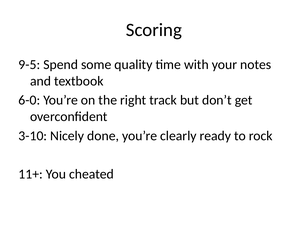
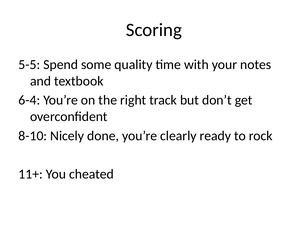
9-5: 9-5 -> 5-5 (29, 65)
6-0: 6-0 -> 6-4 (29, 100)
3-10: 3-10 -> 8-10 (33, 136)
